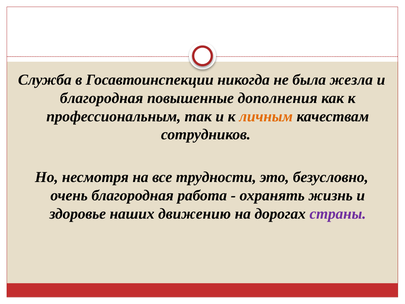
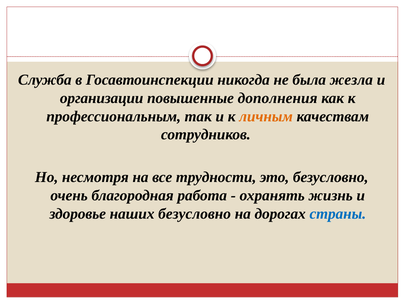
благородная: благородная -> организации (102, 98)
наших движению: движению -> безусловно (195, 214)
страны colour: purple -> blue (338, 214)
